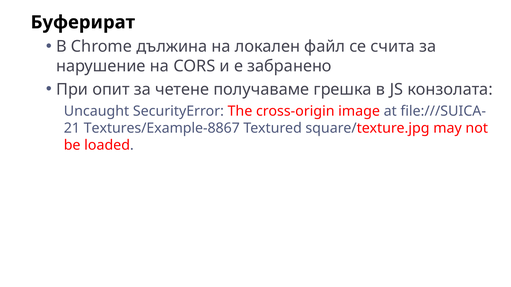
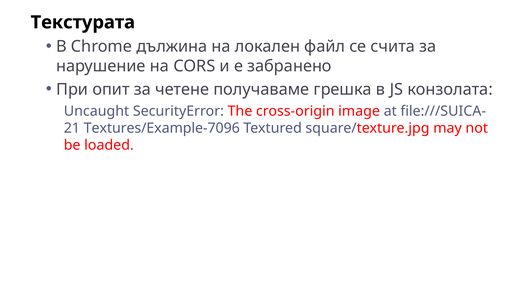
Буферират: Буферират -> Текстурата (83, 22)
Textures/Example-8867: Textures/Example-8867 -> Textures/Example-7096 (162, 128)
